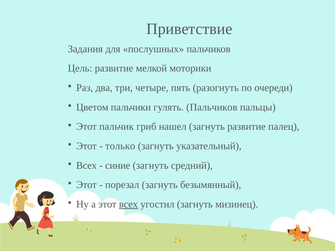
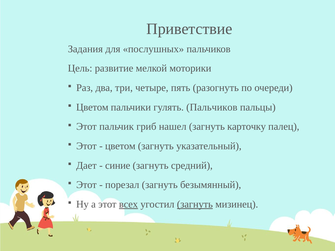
загнуть развитие: развитие -> карточку (247, 127)
только: только -> цветом (120, 146)
Всех: Всех -> Дает (86, 166)
загнуть underline: none -> present (195, 204)
